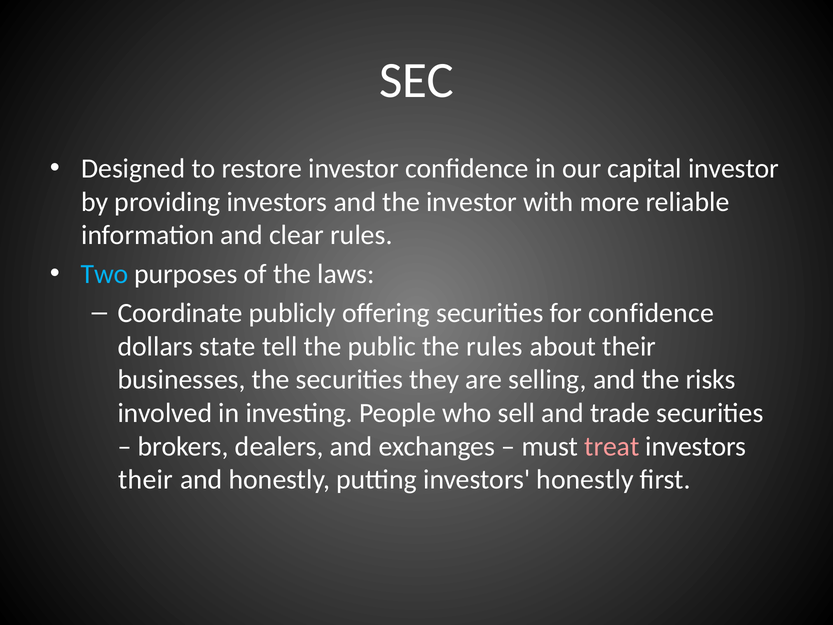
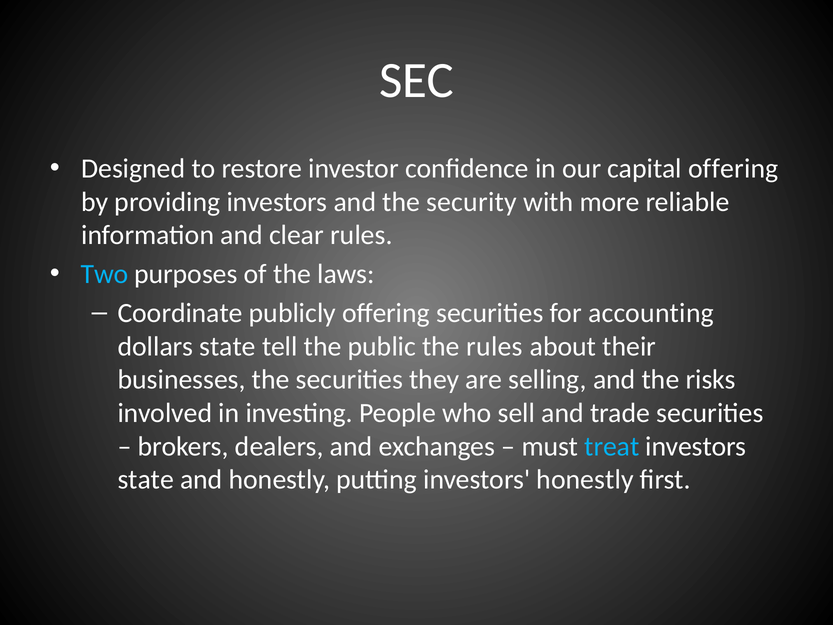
capital investor: investor -> offering (733, 169)
the investor: investor -> security (471, 202)
for confidence: confidence -> accounting (651, 313)
treat colour: pink -> light blue (612, 446)
their: their -> state (146, 480)
